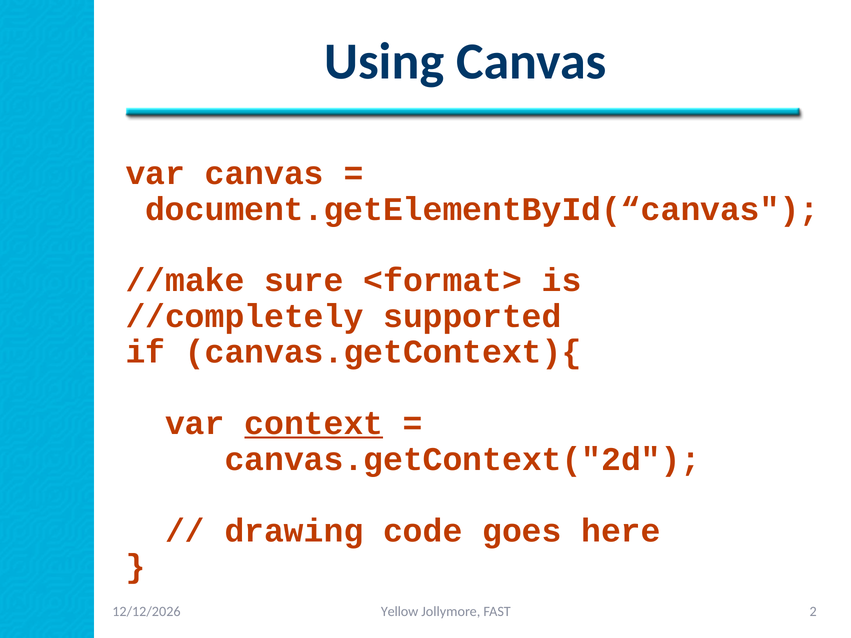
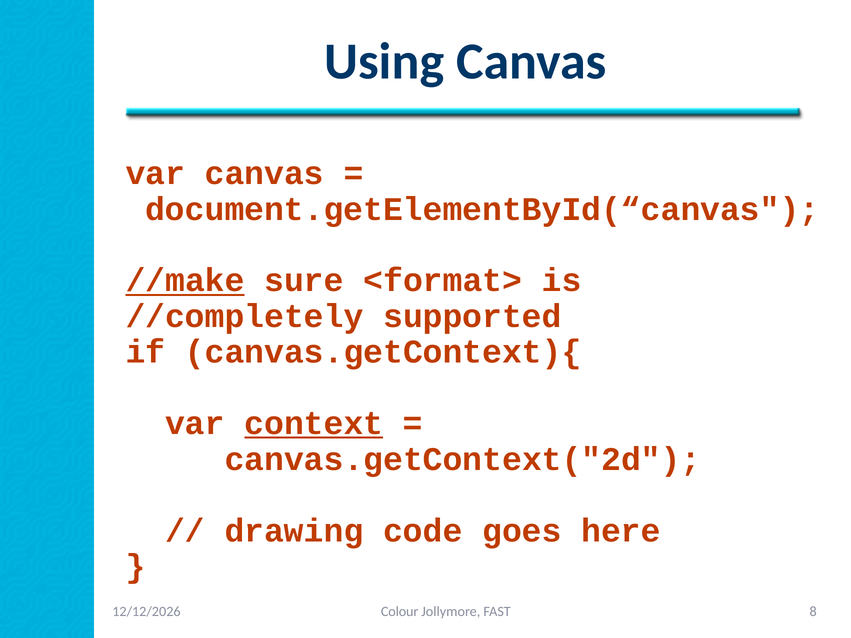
//make underline: none -> present (185, 281)
Yellow: Yellow -> Colour (400, 612)
2: 2 -> 8 (813, 612)
